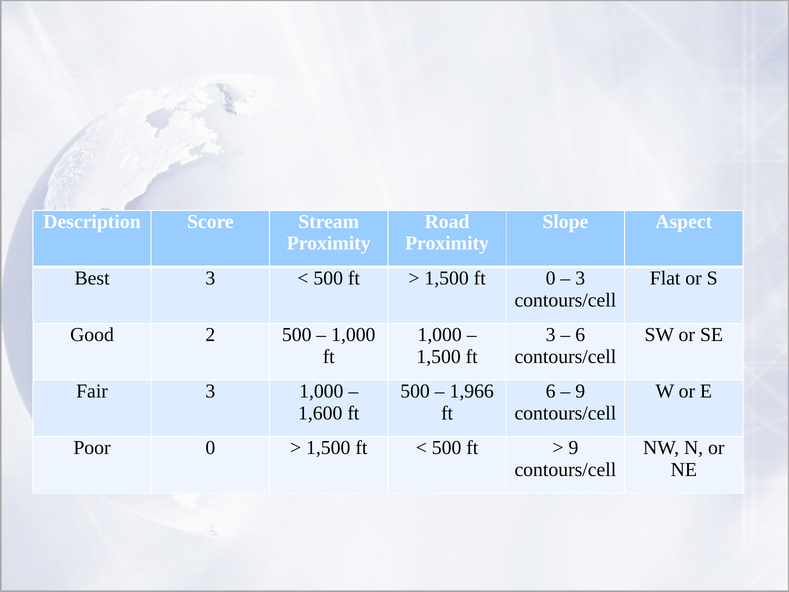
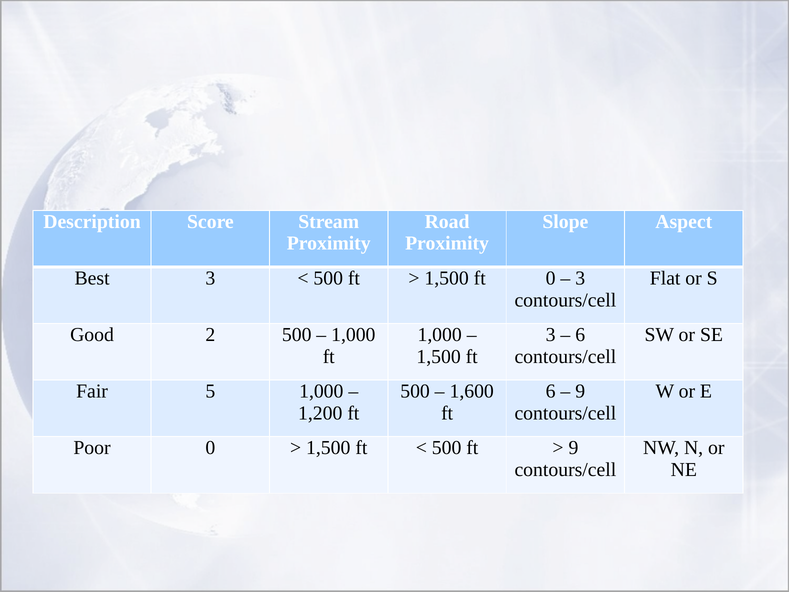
Fair 3: 3 -> 5 (210, 391)
1,966: 1,966 -> 1,600 (472, 391)
1,600: 1,600 -> 1,200 (320, 413)
